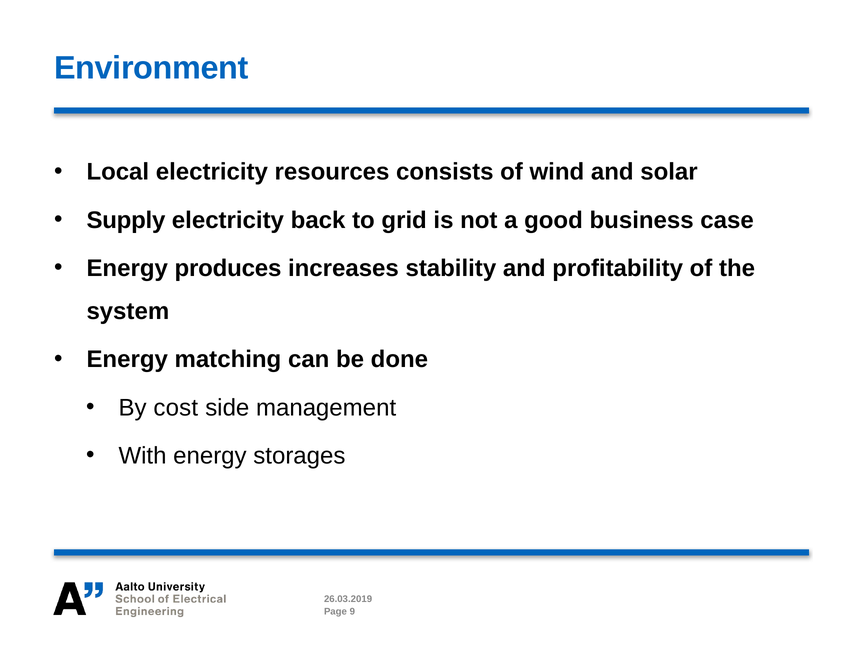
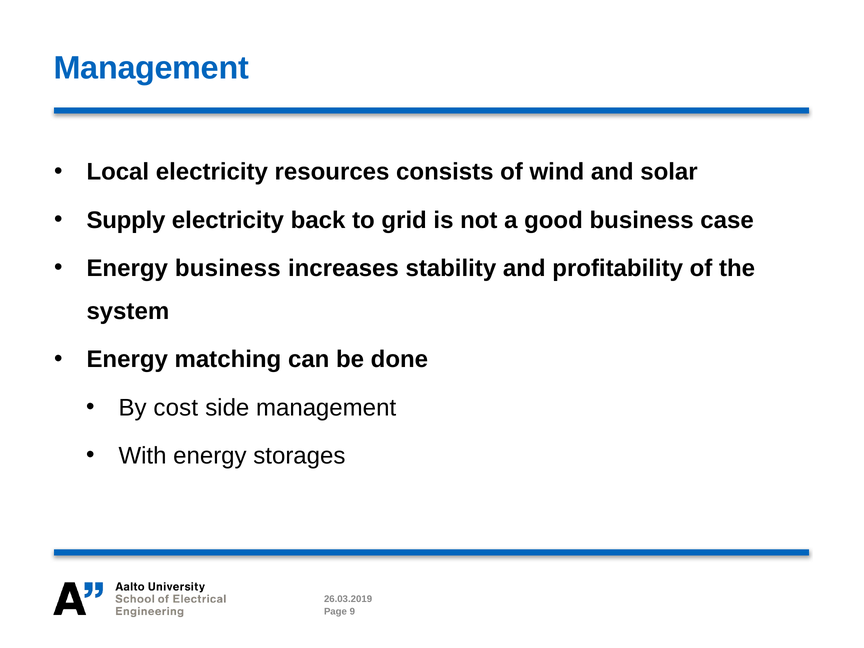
Environment: Environment -> Management (151, 68)
Energy produces: produces -> business (228, 268)
